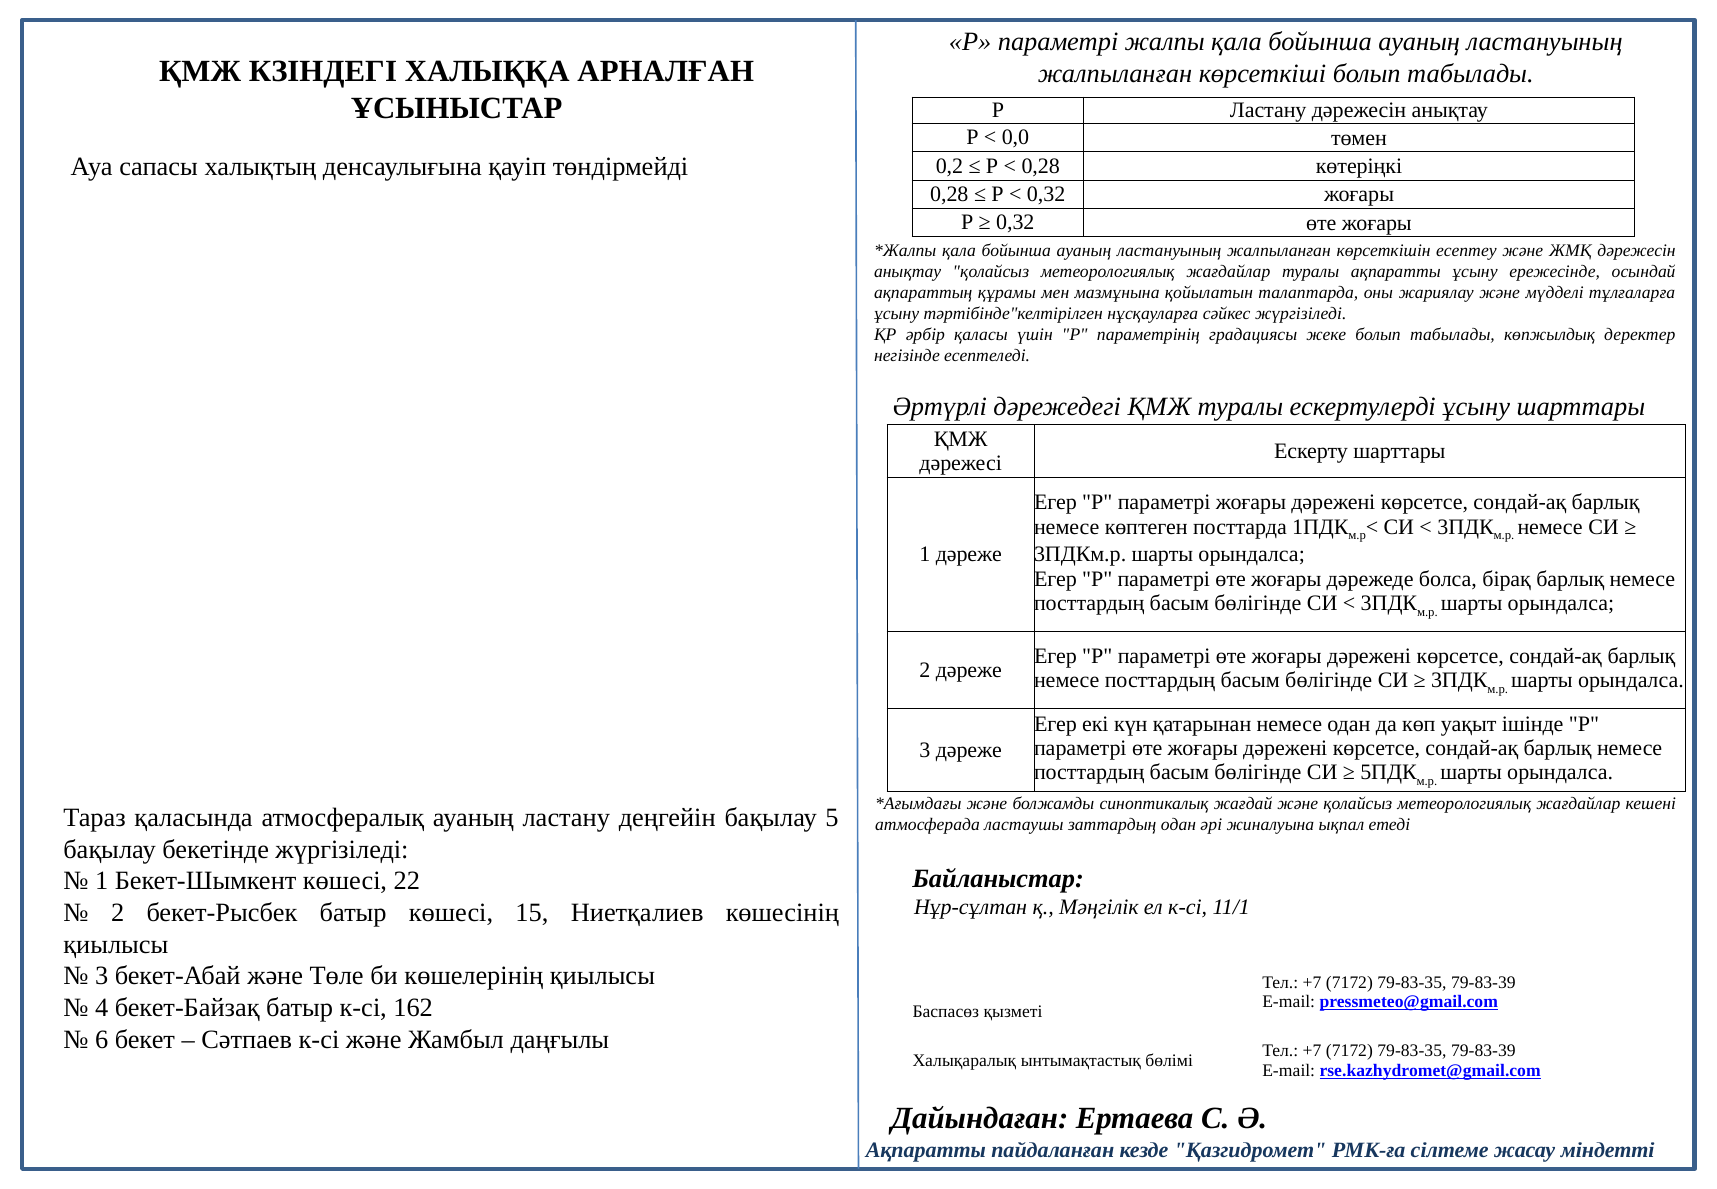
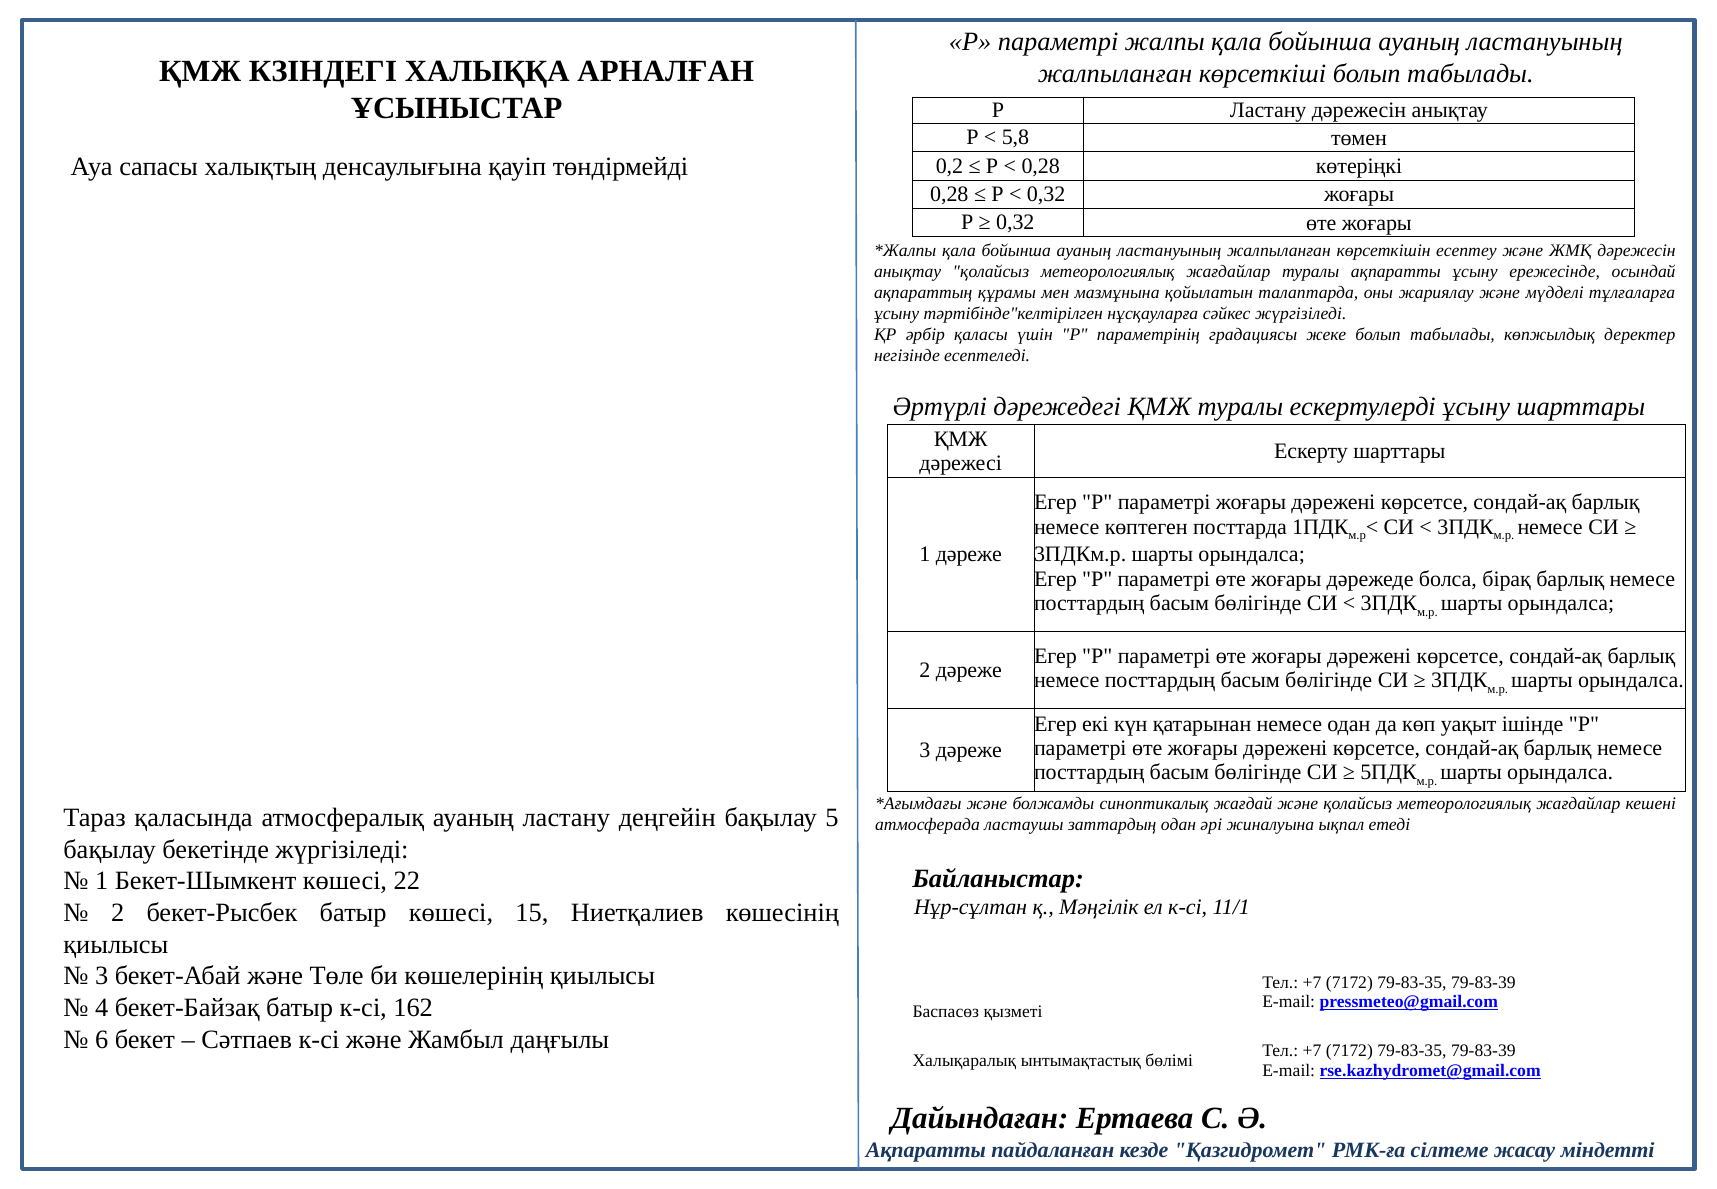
0,0: 0,0 -> 5,8 (1015, 137)
